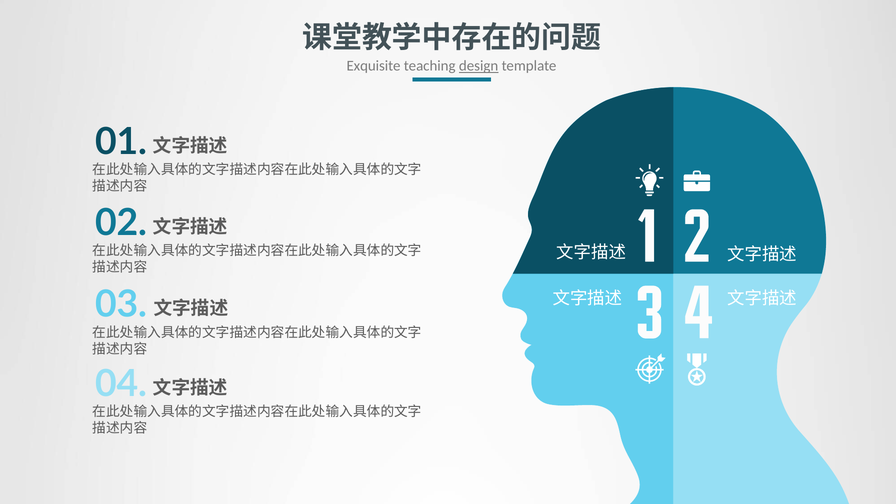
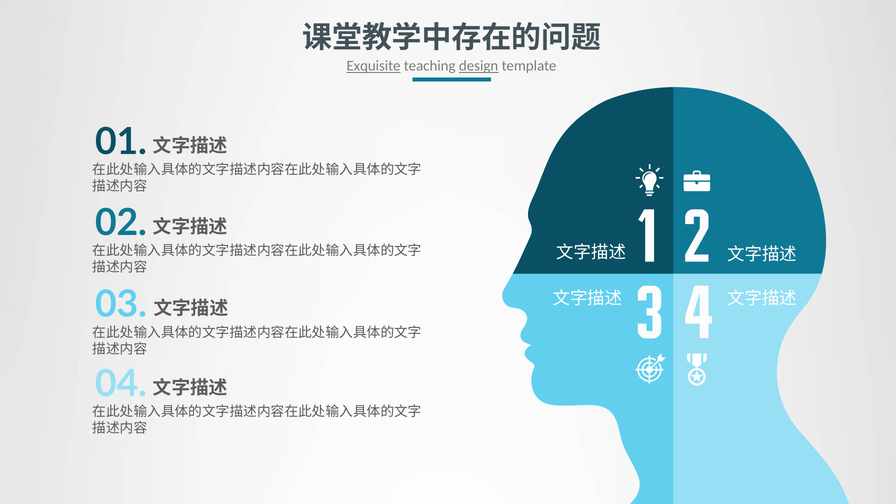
Exquisite underline: none -> present (374, 66)
